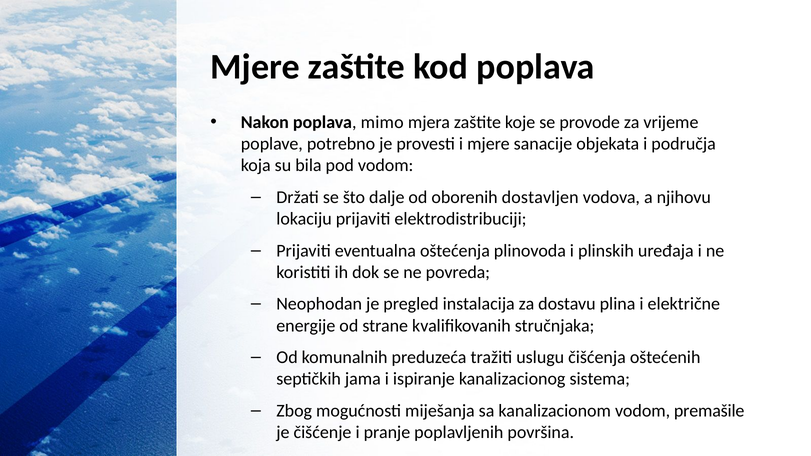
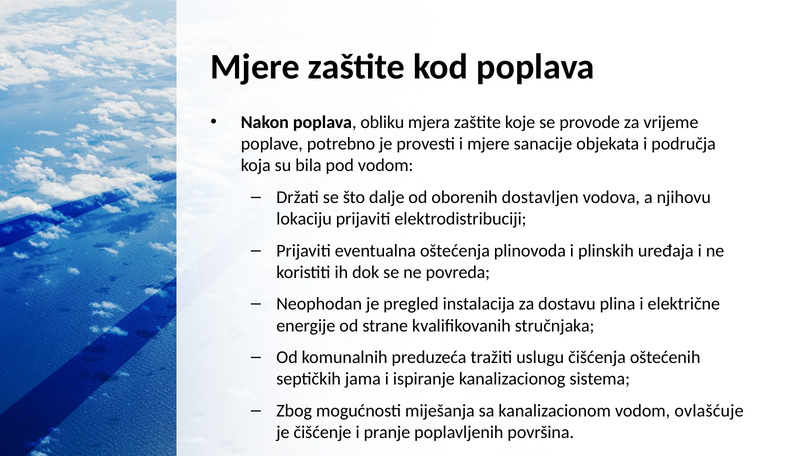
mimo: mimo -> obliku (382, 122)
premašile: premašile -> ovlašćuje (709, 411)
